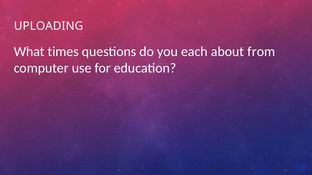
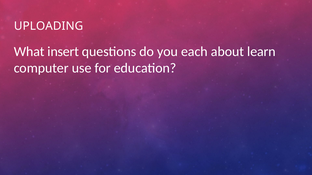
times: times -> insert (63, 52)
from: from -> learn (261, 52)
